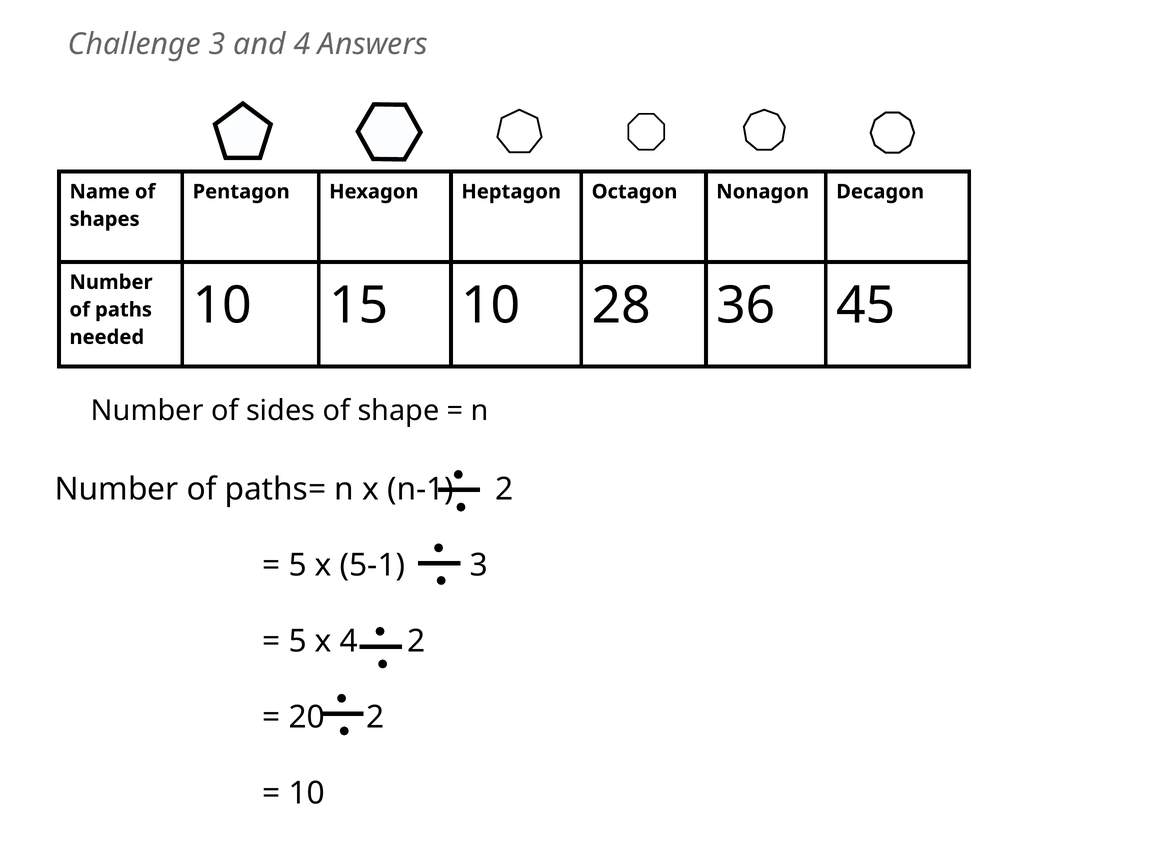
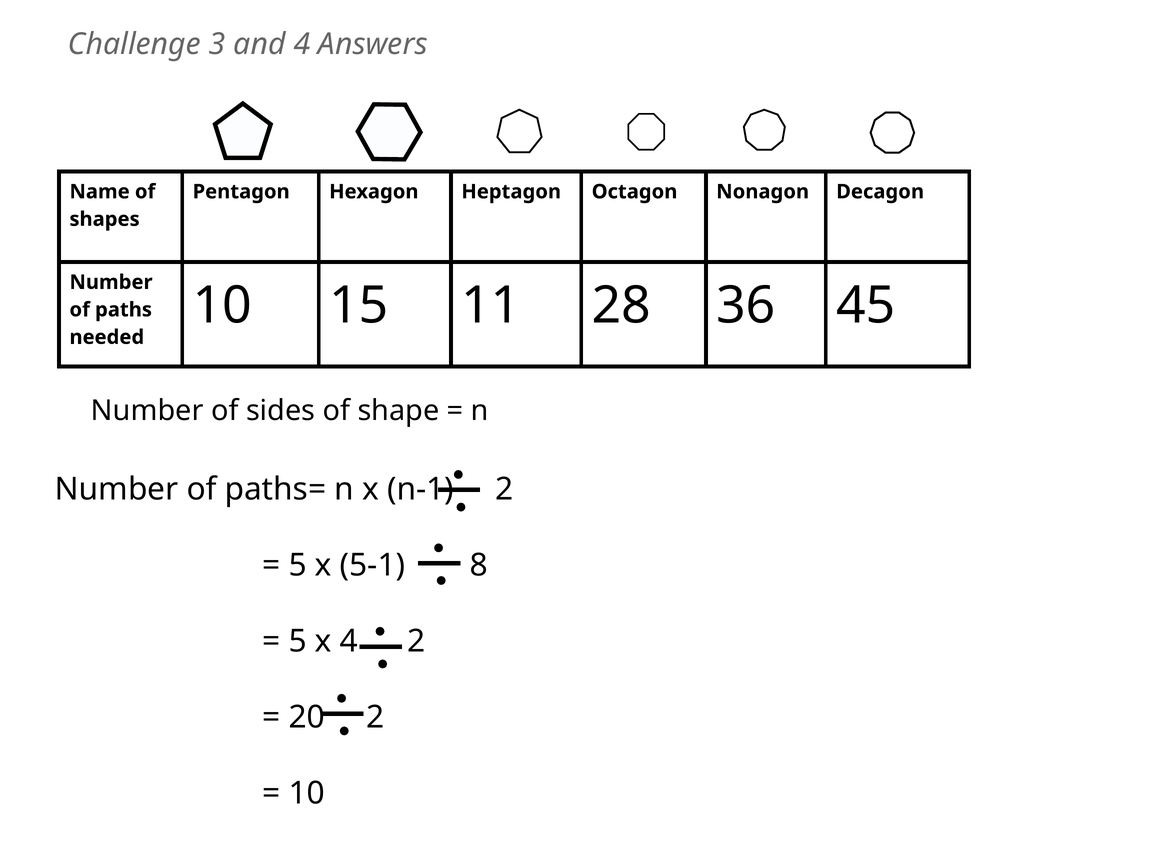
15 10: 10 -> 11 (491, 306)
5-1 3: 3 -> 8 (479, 565)
